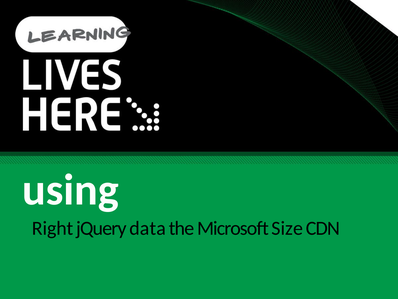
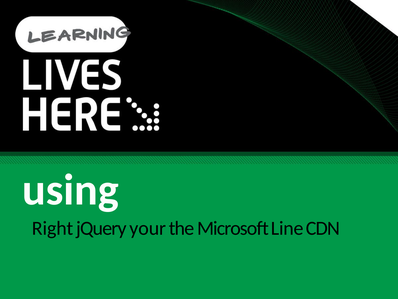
data: data -> your (148, 228)
Size: Size -> Line (287, 228)
